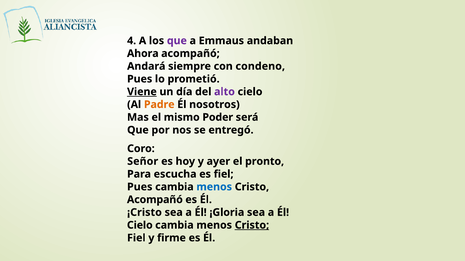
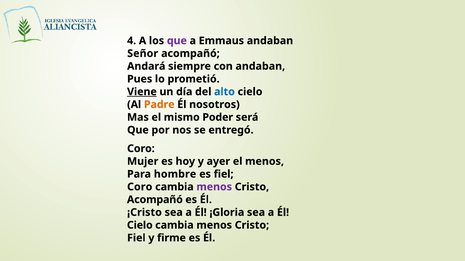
Ahora: Ahora -> Señor (143, 54)
con condeno: condeno -> andaban (260, 66)
alto colour: purple -> blue (224, 92)
Señor: Señor -> Mujer (143, 162)
el pronto: pronto -> menos (265, 162)
escucha: escucha -> hombre (175, 174)
Pues: Pues -> Coro (140, 187)
menos colour: blue -> purple (214, 187)
Cristo underline: present -> none (252, 226)
